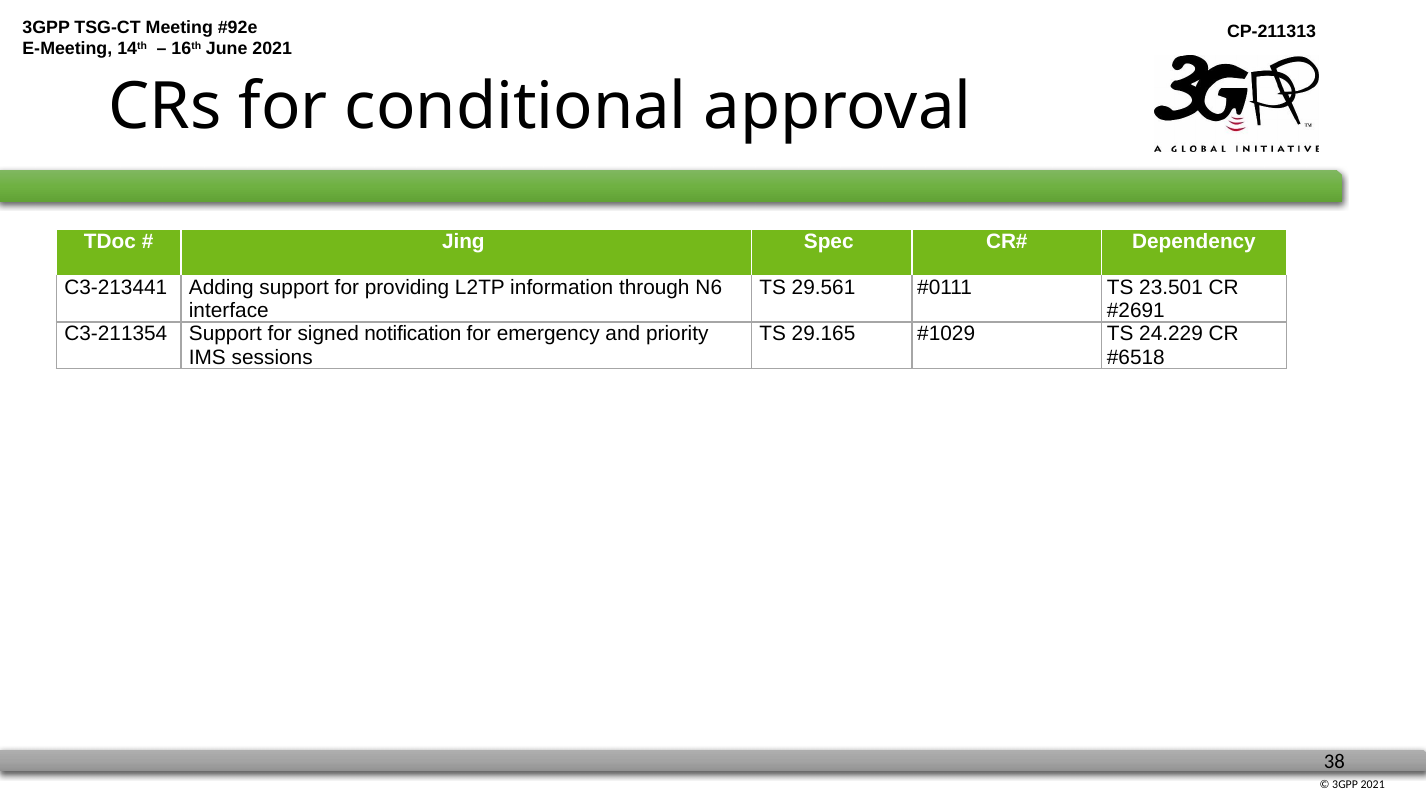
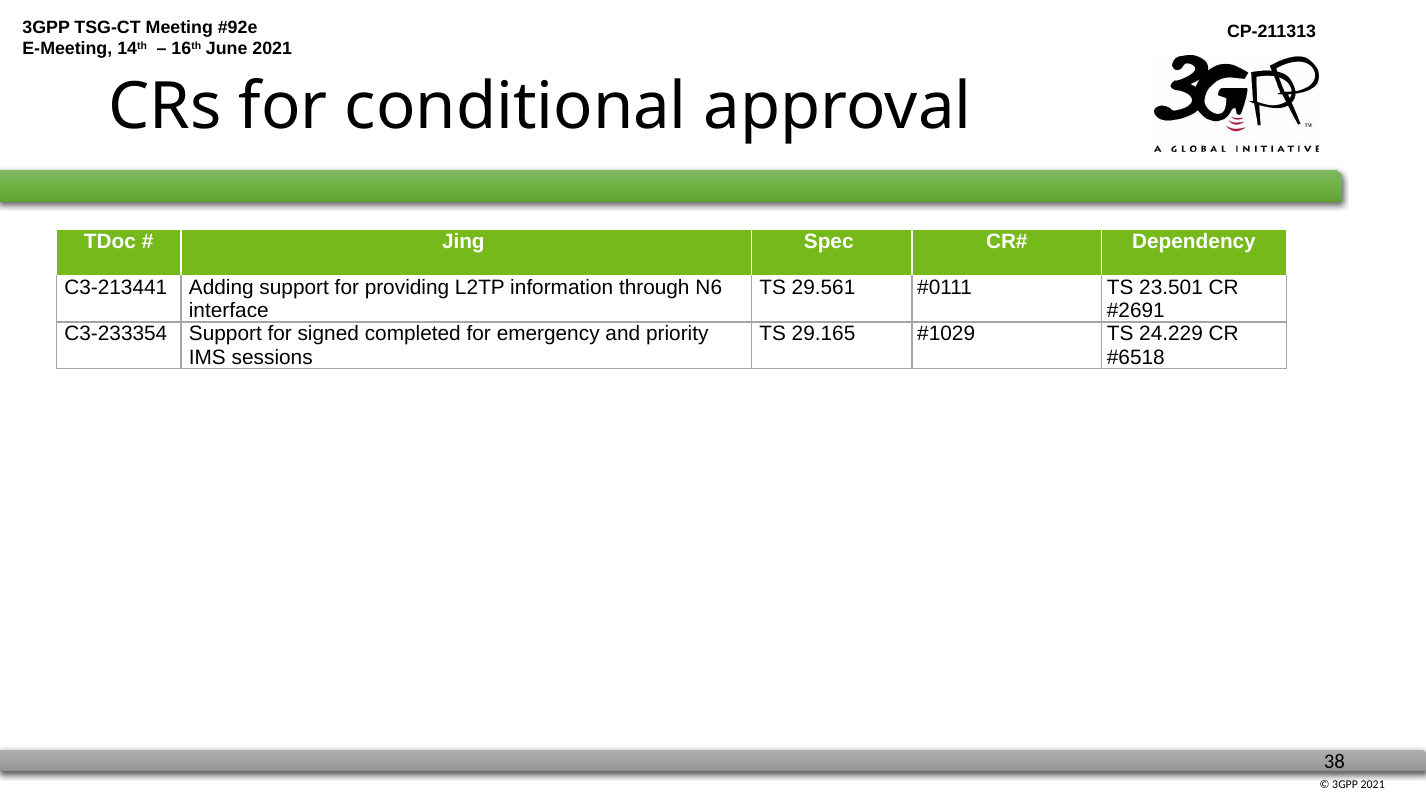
C3-211354: C3-211354 -> C3-233354 (116, 334)
notification: notification -> completed (413, 334)
